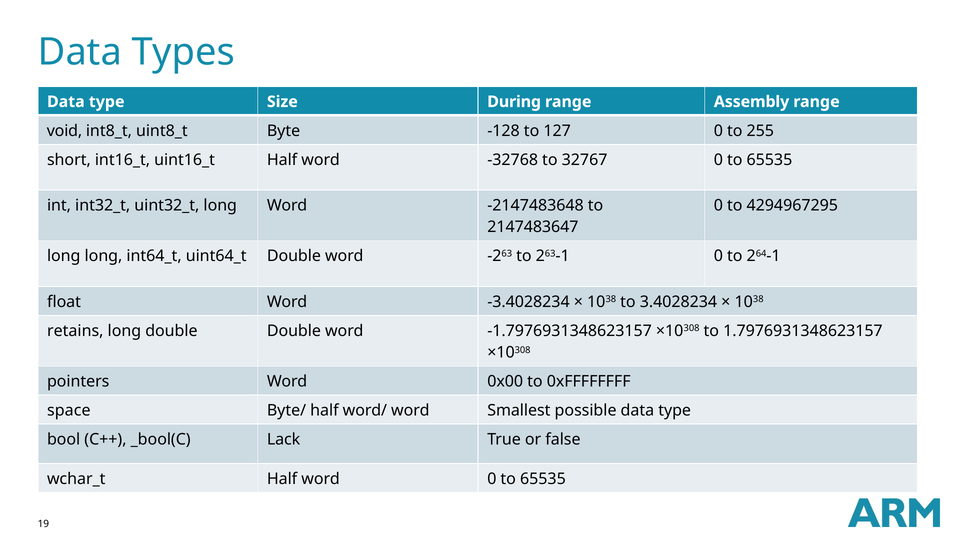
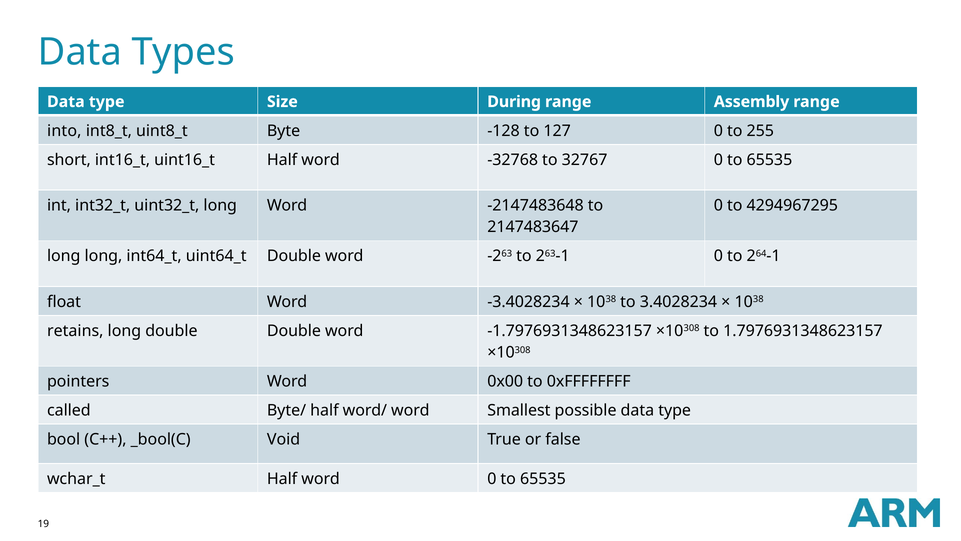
void: void -> into (64, 131)
space: space -> called (69, 410)
Lack: Lack -> Void (284, 439)
